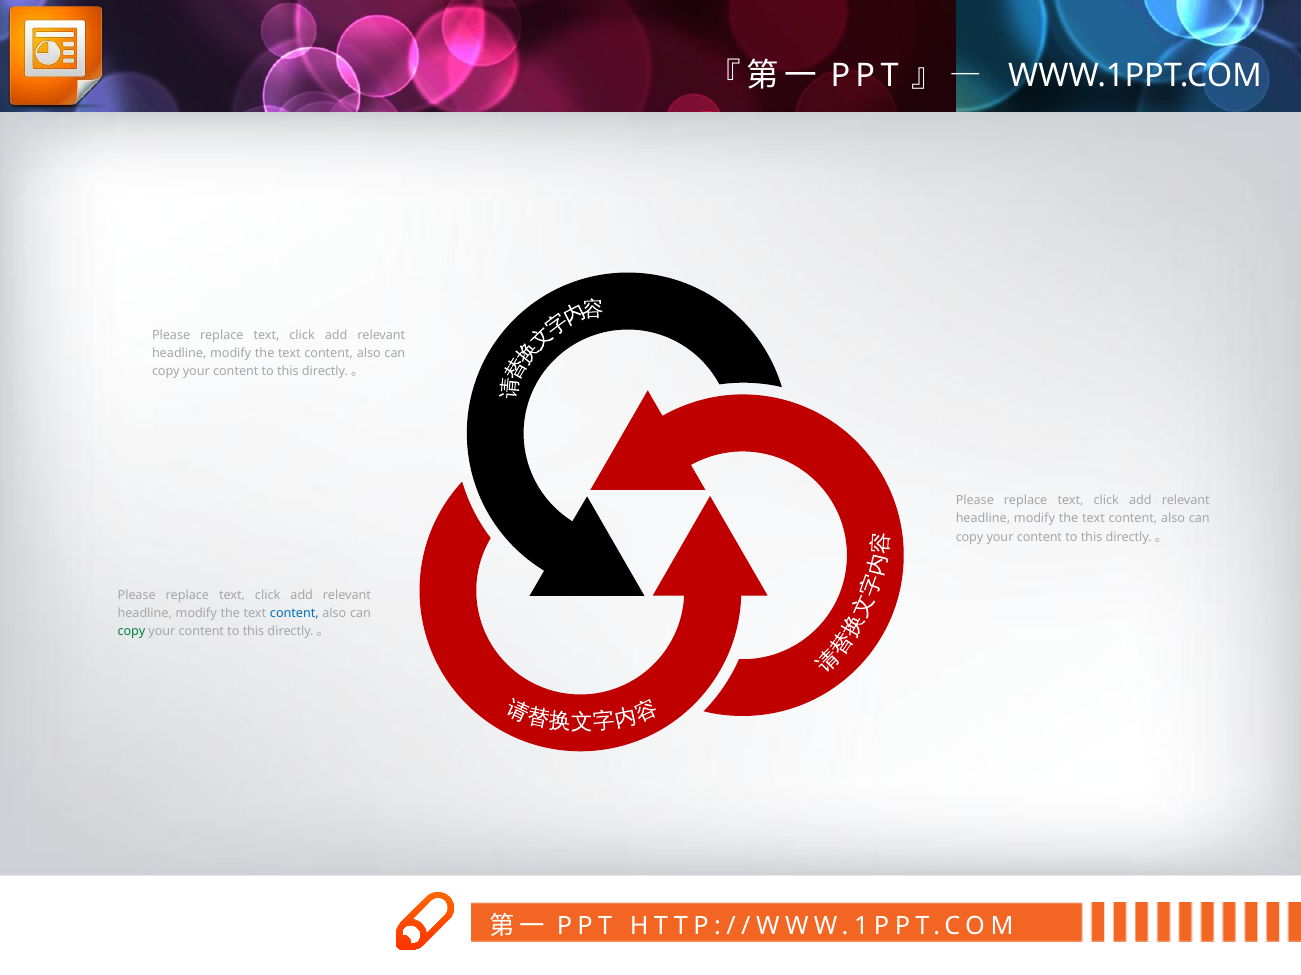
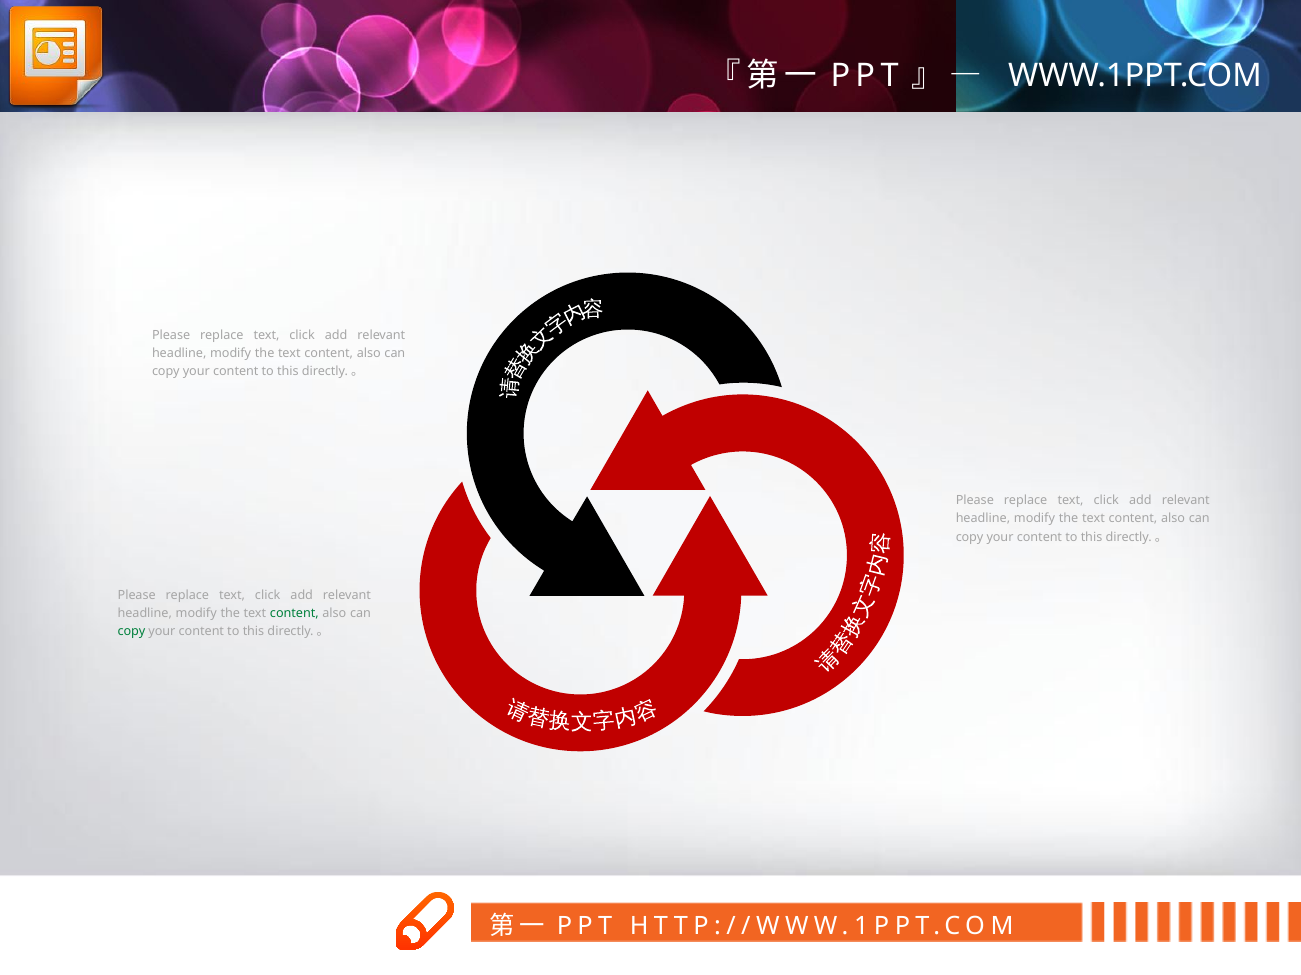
content colour: blue -> green (294, 614)
